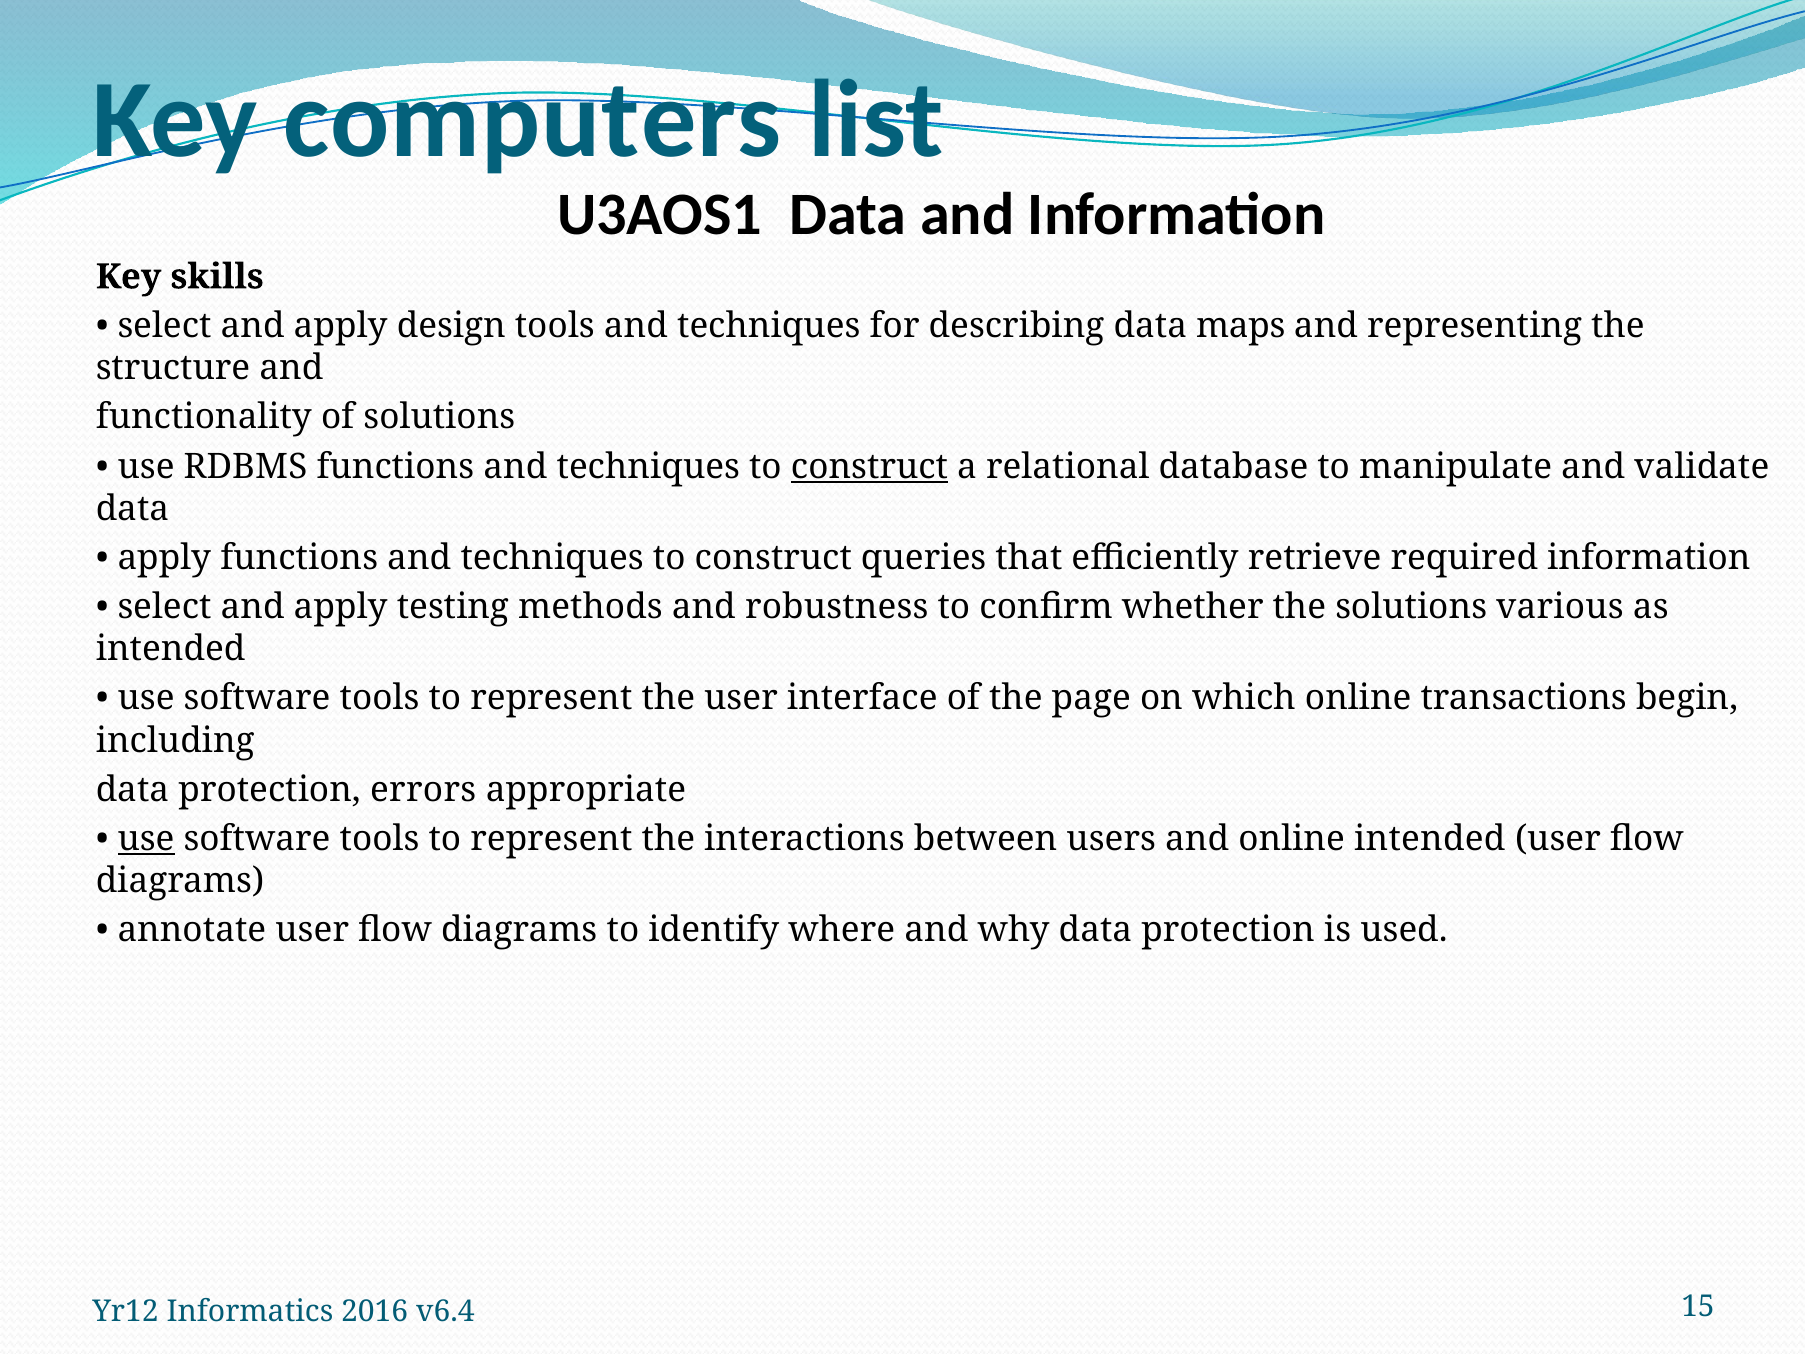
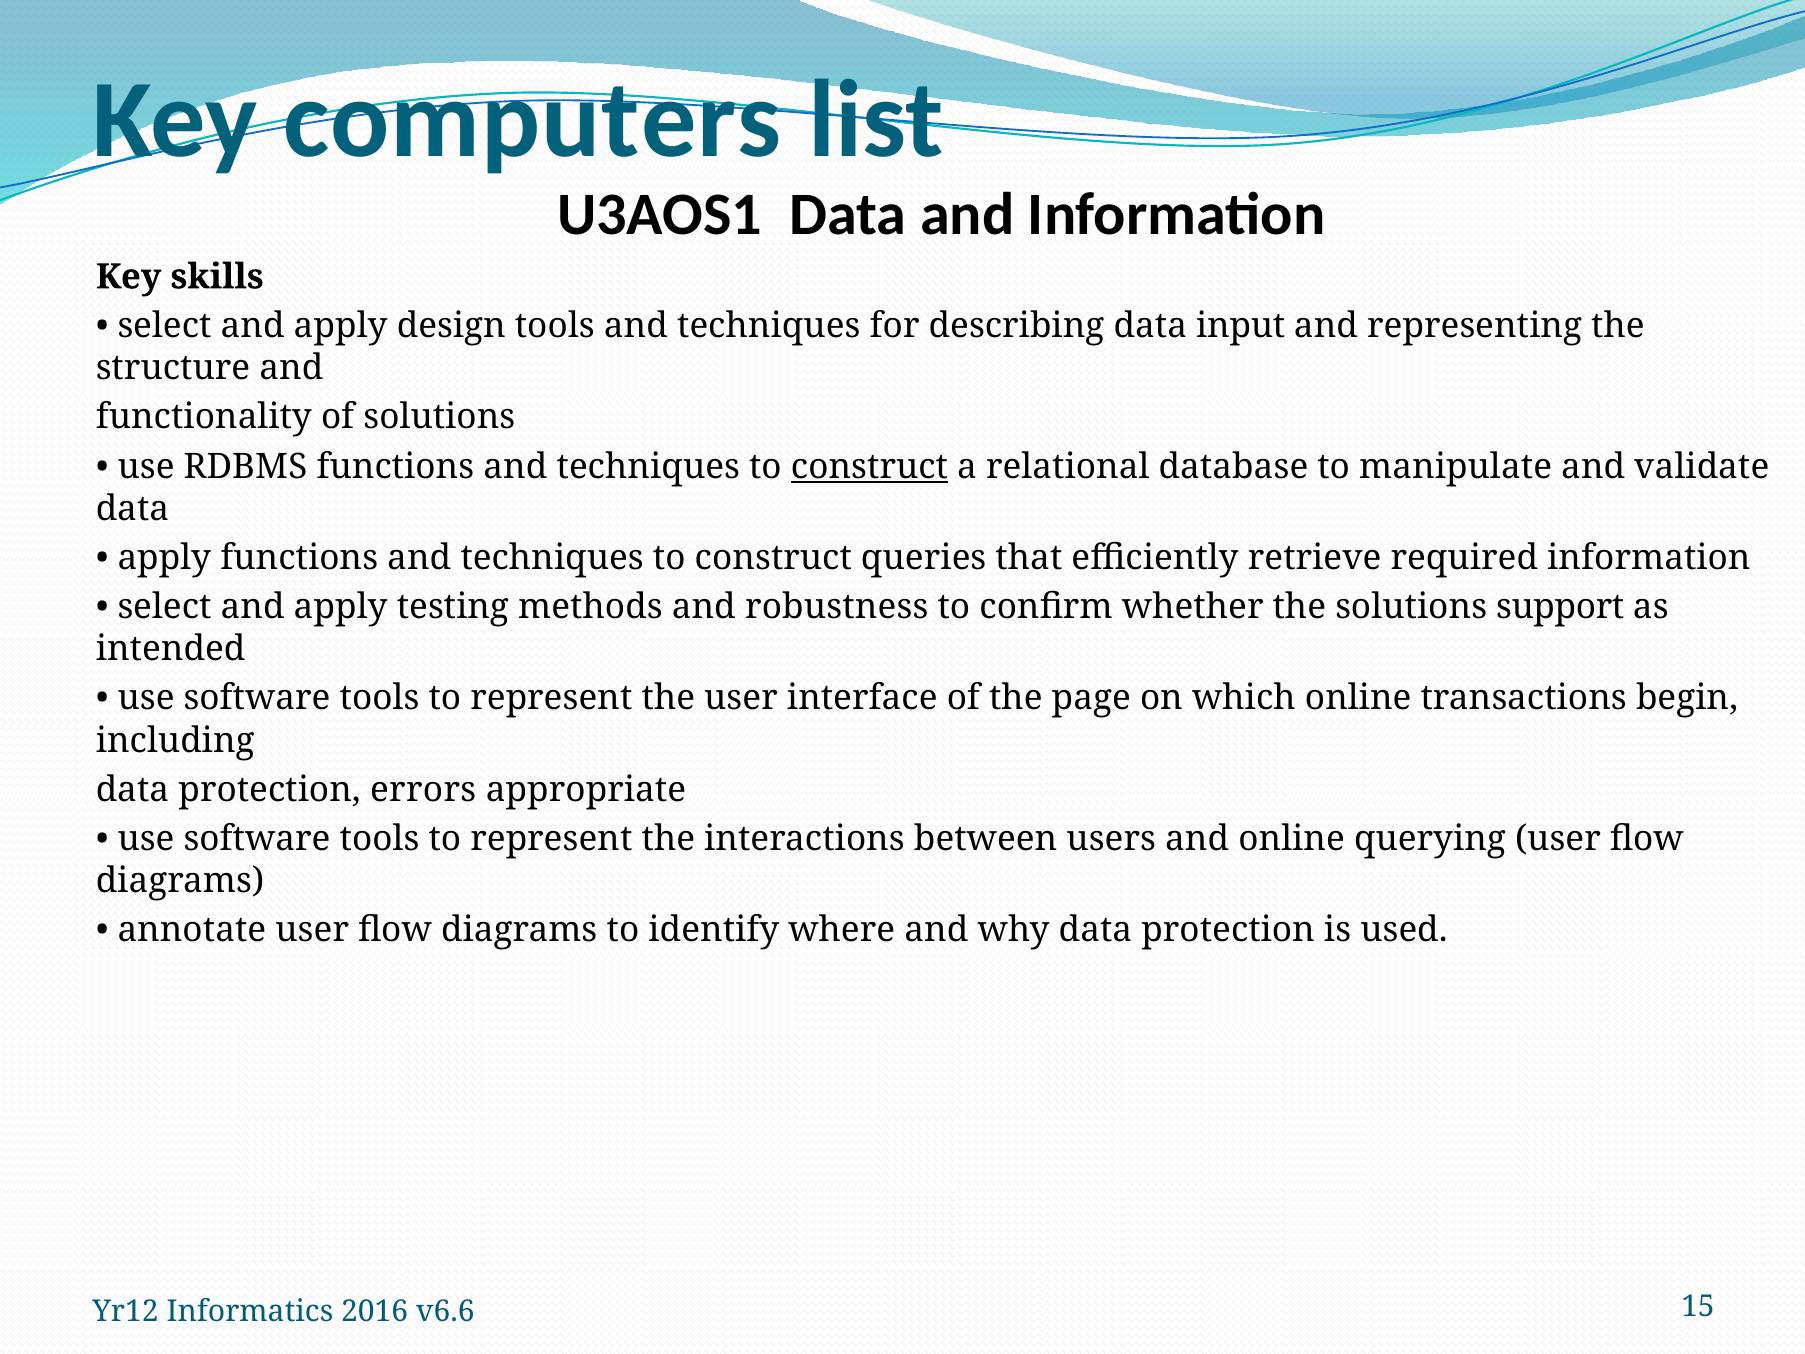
maps: maps -> input (1241, 326)
various: various -> support (1560, 607)
use underline: present -> none (146, 839)
online intended: intended -> querying (1430, 839)
v6.4: v6.4 -> v6.6 (445, 1311)
